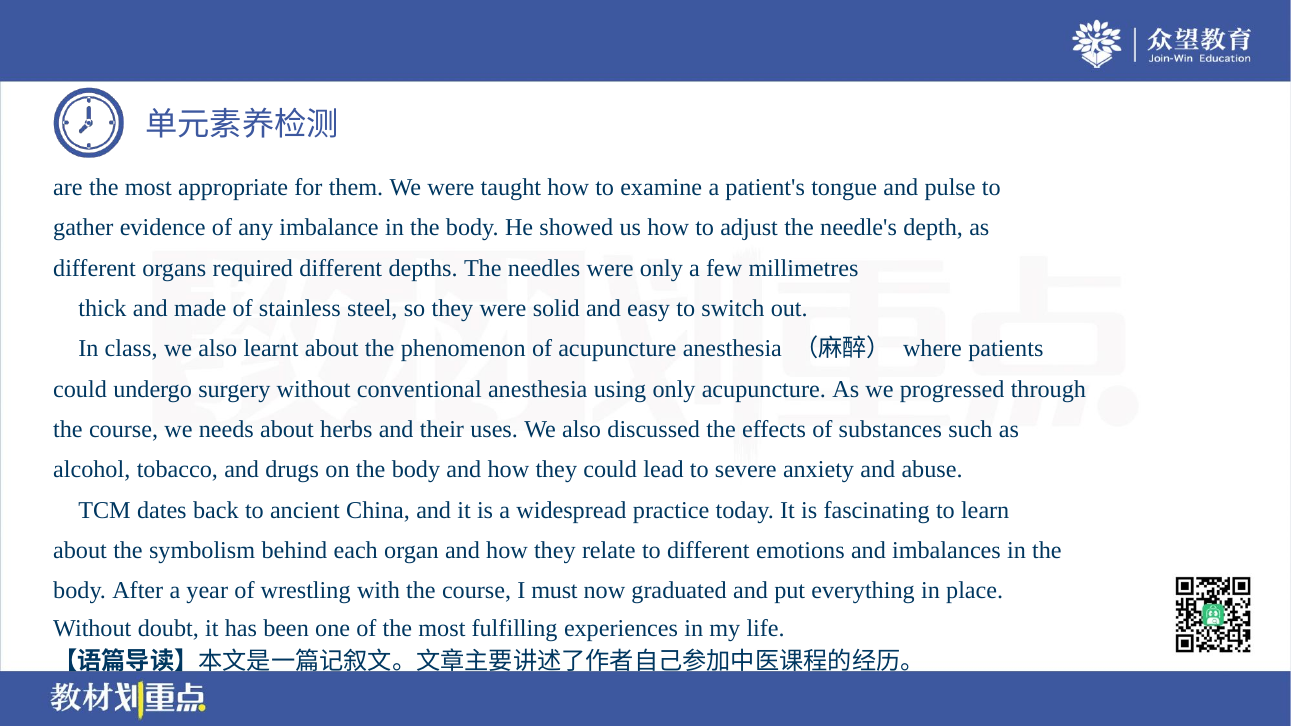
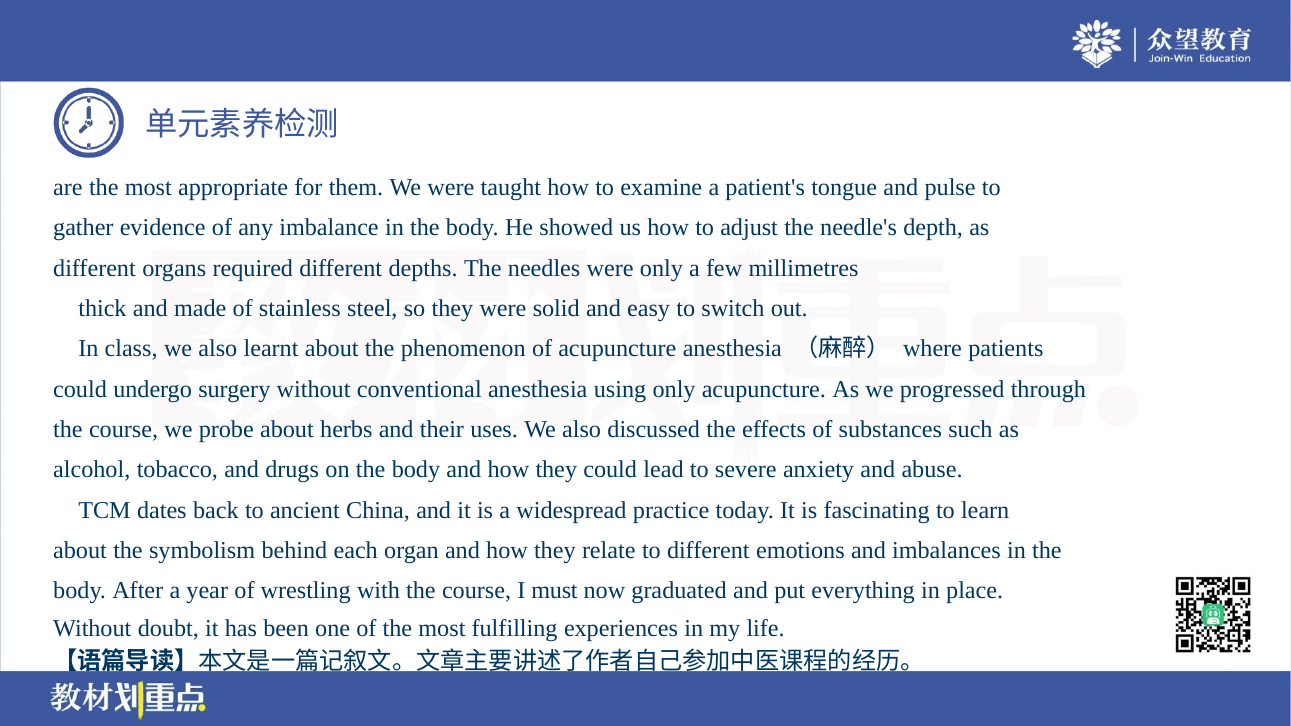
needs: needs -> probe (226, 430)
